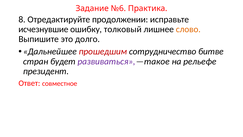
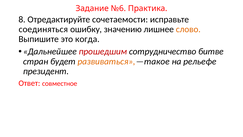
продолжении: продолжении -> сочетаемости (120, 19)
исчезнувшие: исчезнувшие -> соединяться (43, 29)
толковый: толковый -> значению (123, 29)
долго: долго -> когда (87, 39)
развиваться colour: purple -> orange (106, 61)
